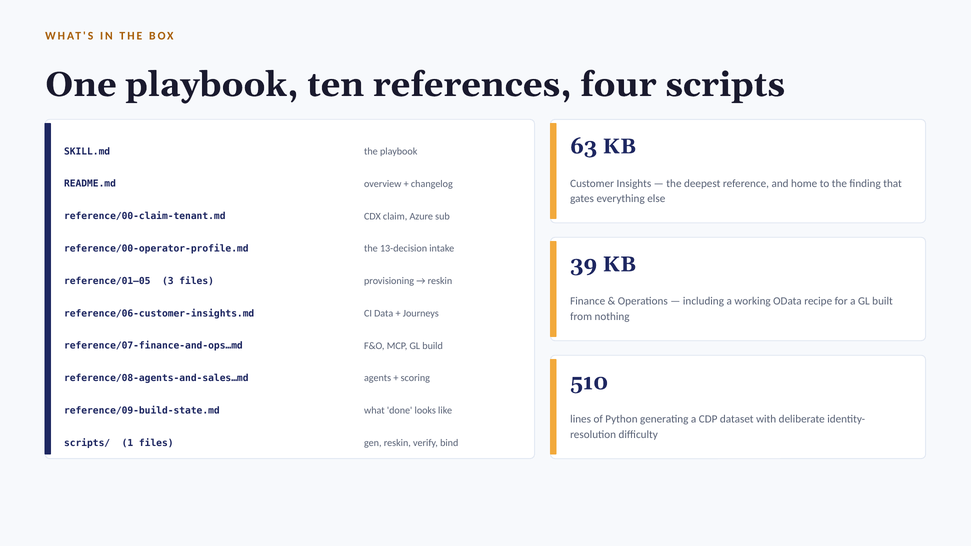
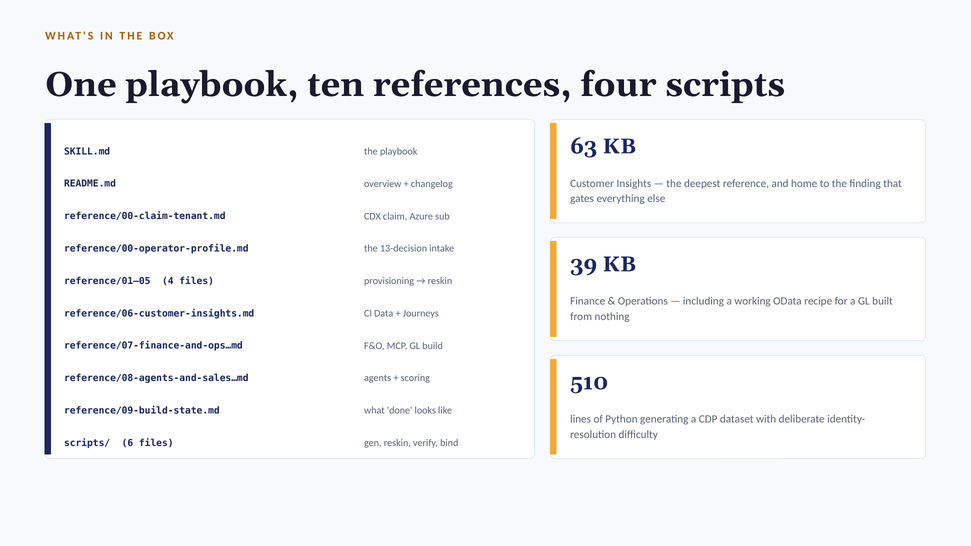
3: 3 -> 4 (168, 281)
1: 1 -> 6 (127, 443)
